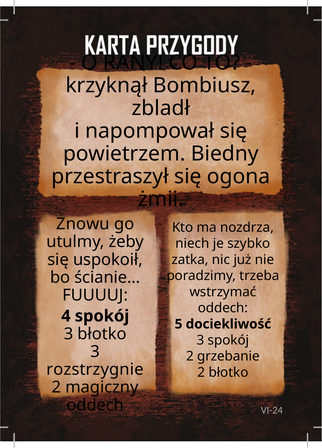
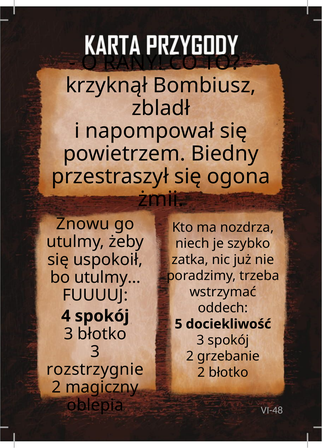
ścianie…: ścianie… -> utulmy… (107, 277)
oddech: oddech -> oblepia (95, 405)
VI-24: VI-24 -> VI-48 (272, 410)
